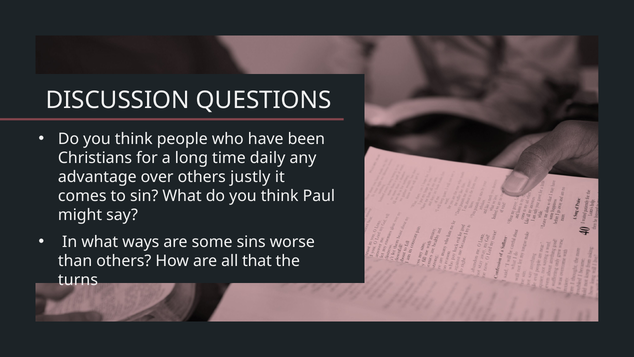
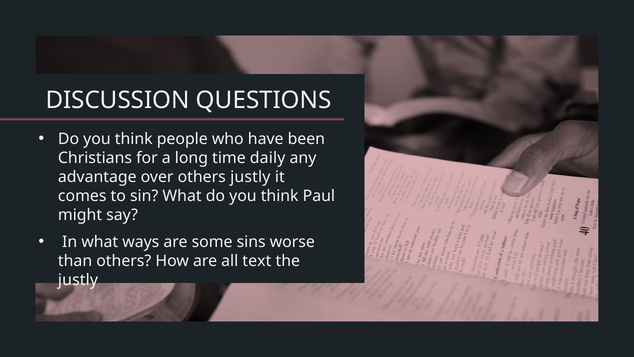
that: that -> text (257, 261)
turns: turns -> justly (78, 280)
